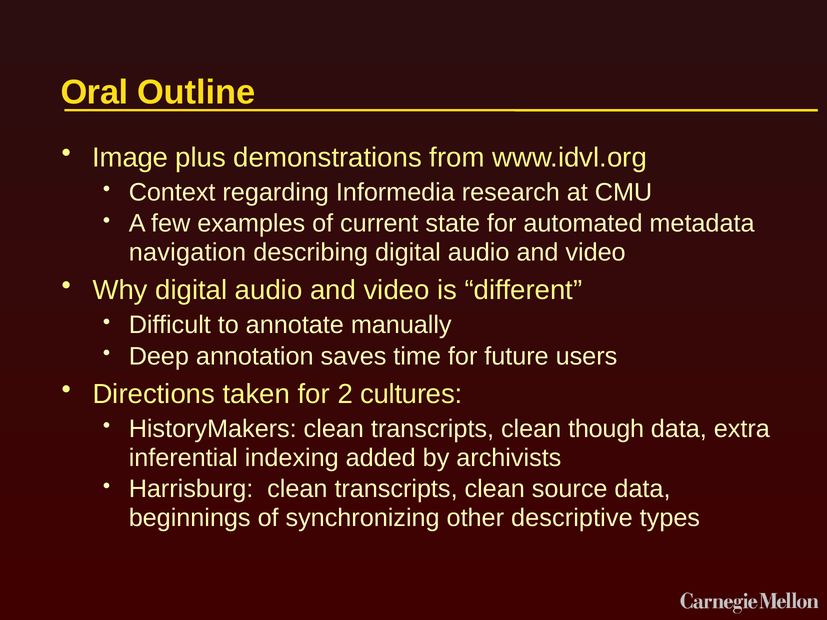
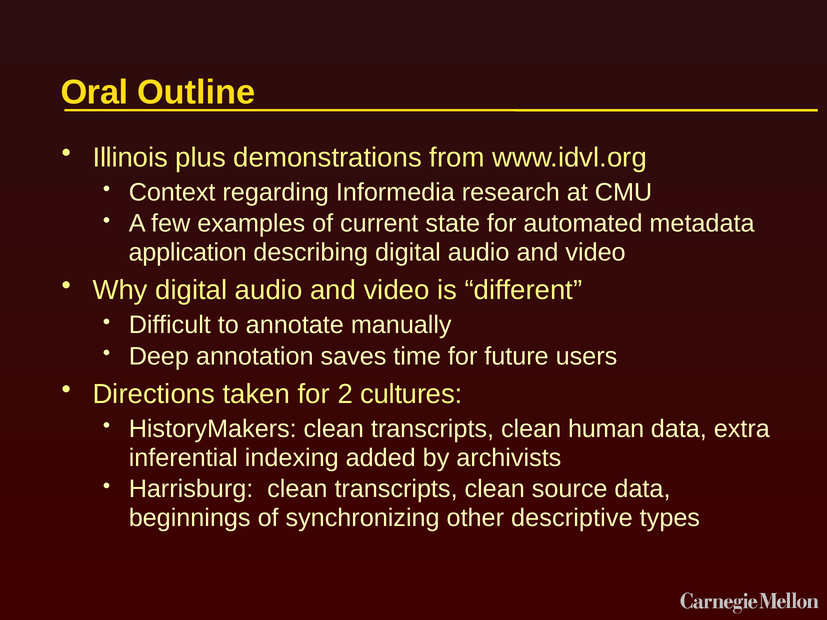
Image: Image -> Illinois (130, 158)
navigation: navigation -> application (188, 252)
though: though -> human (606, 429)
